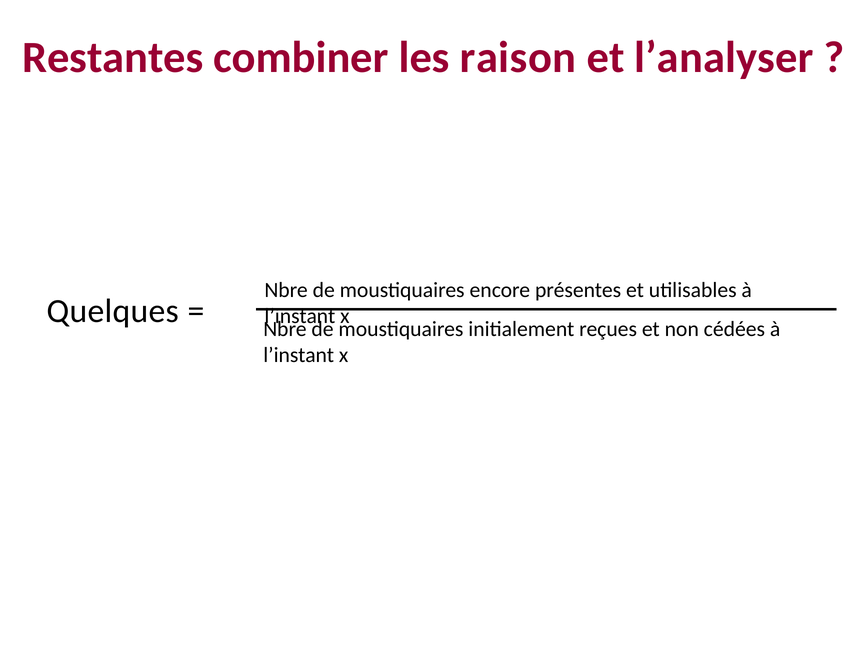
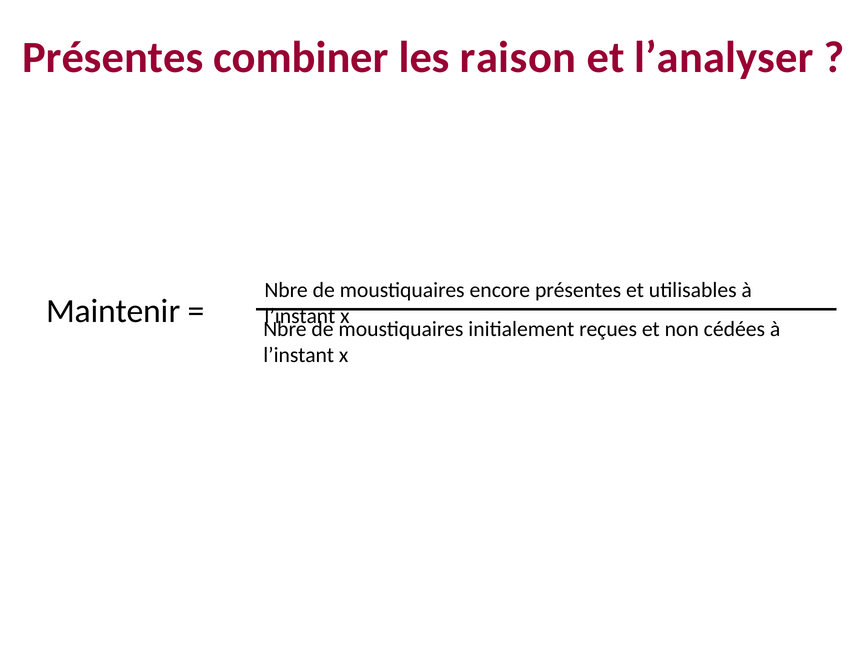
Restantes: Restantes -> Présentes (113, 57)
Quelques: Quelques -> Maintenir (113, 311)
